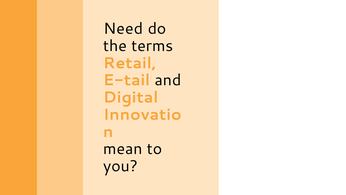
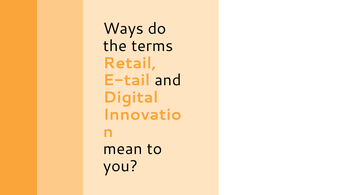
Need: Need -> Ways (123, 29)
